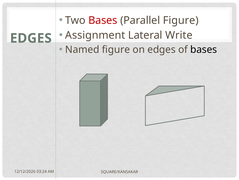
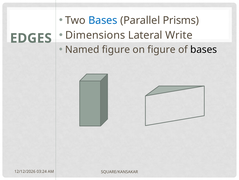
Bases colour: red -> blue (103, 20)
Parallel Figure: Figure -> Prisms (181, 20)
Assignment: Assignment -> Dimensions (95, 35)
on edges: edges -> figure (162, 49)
